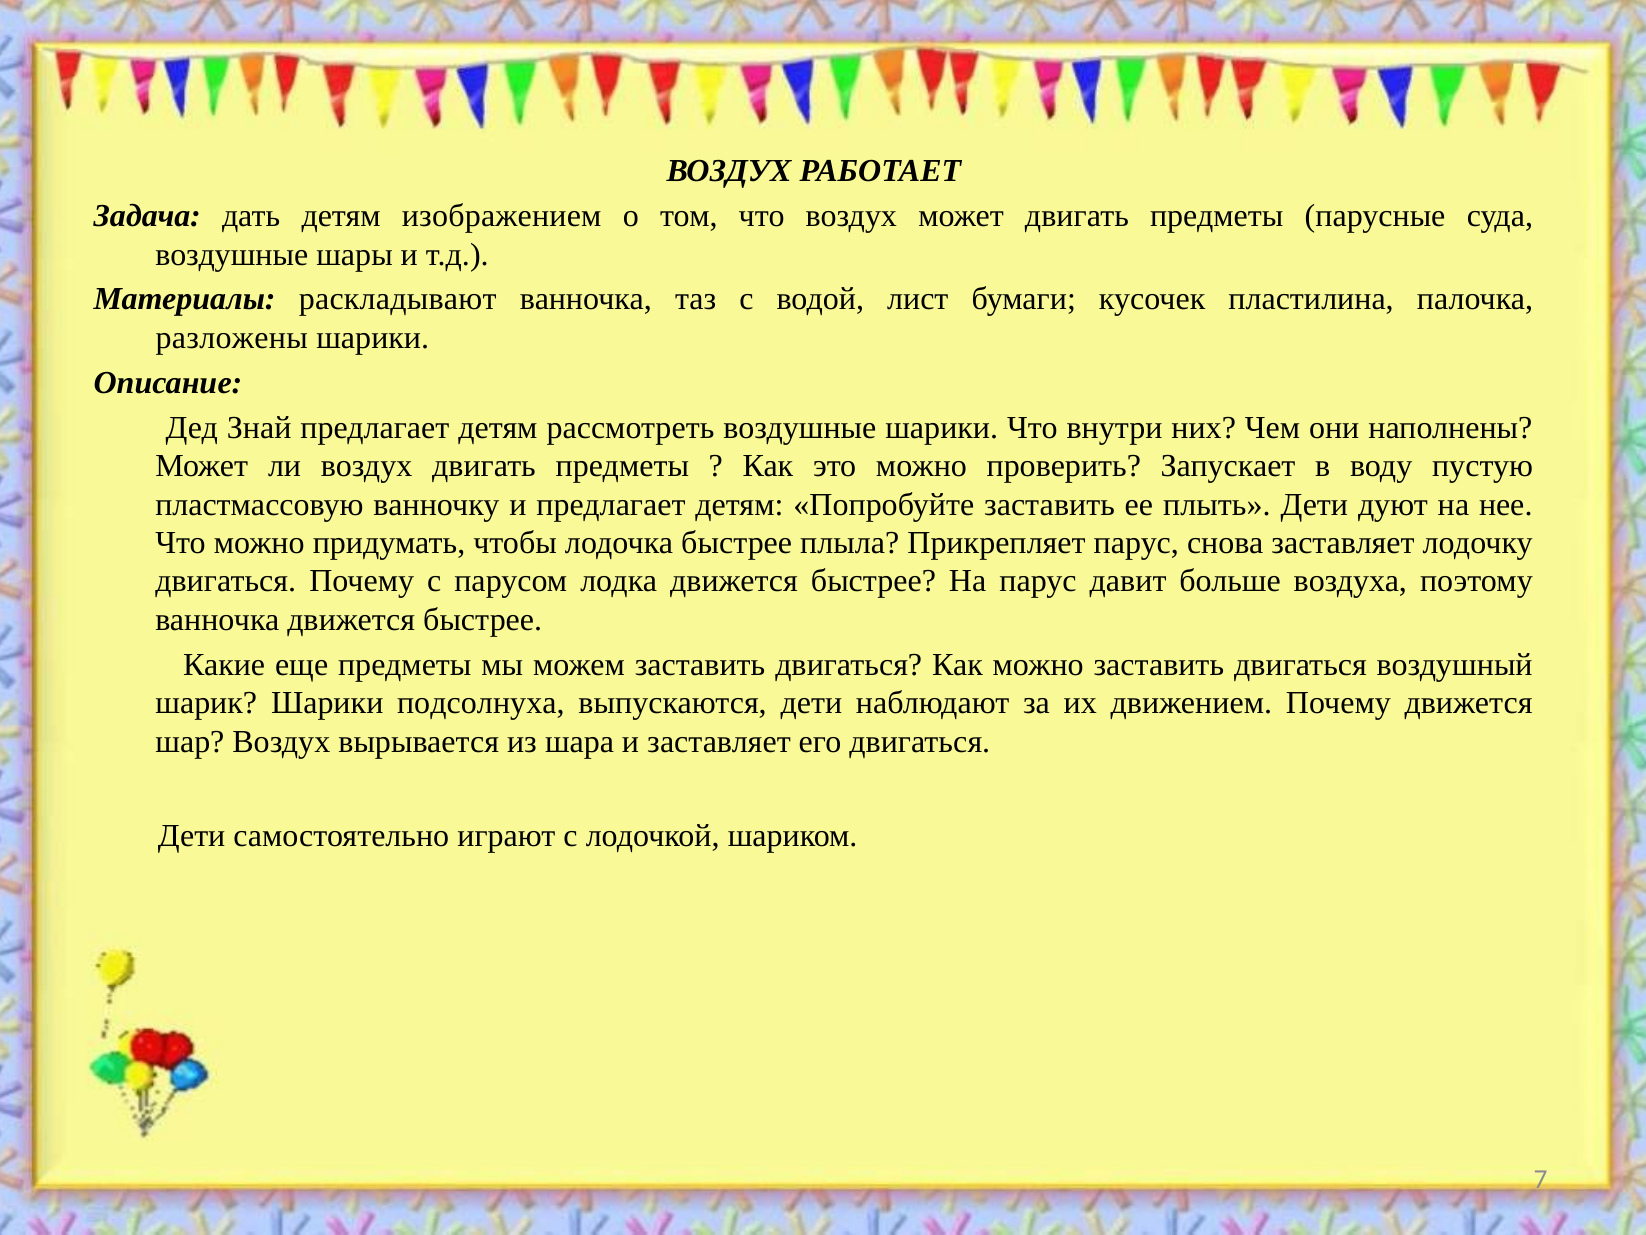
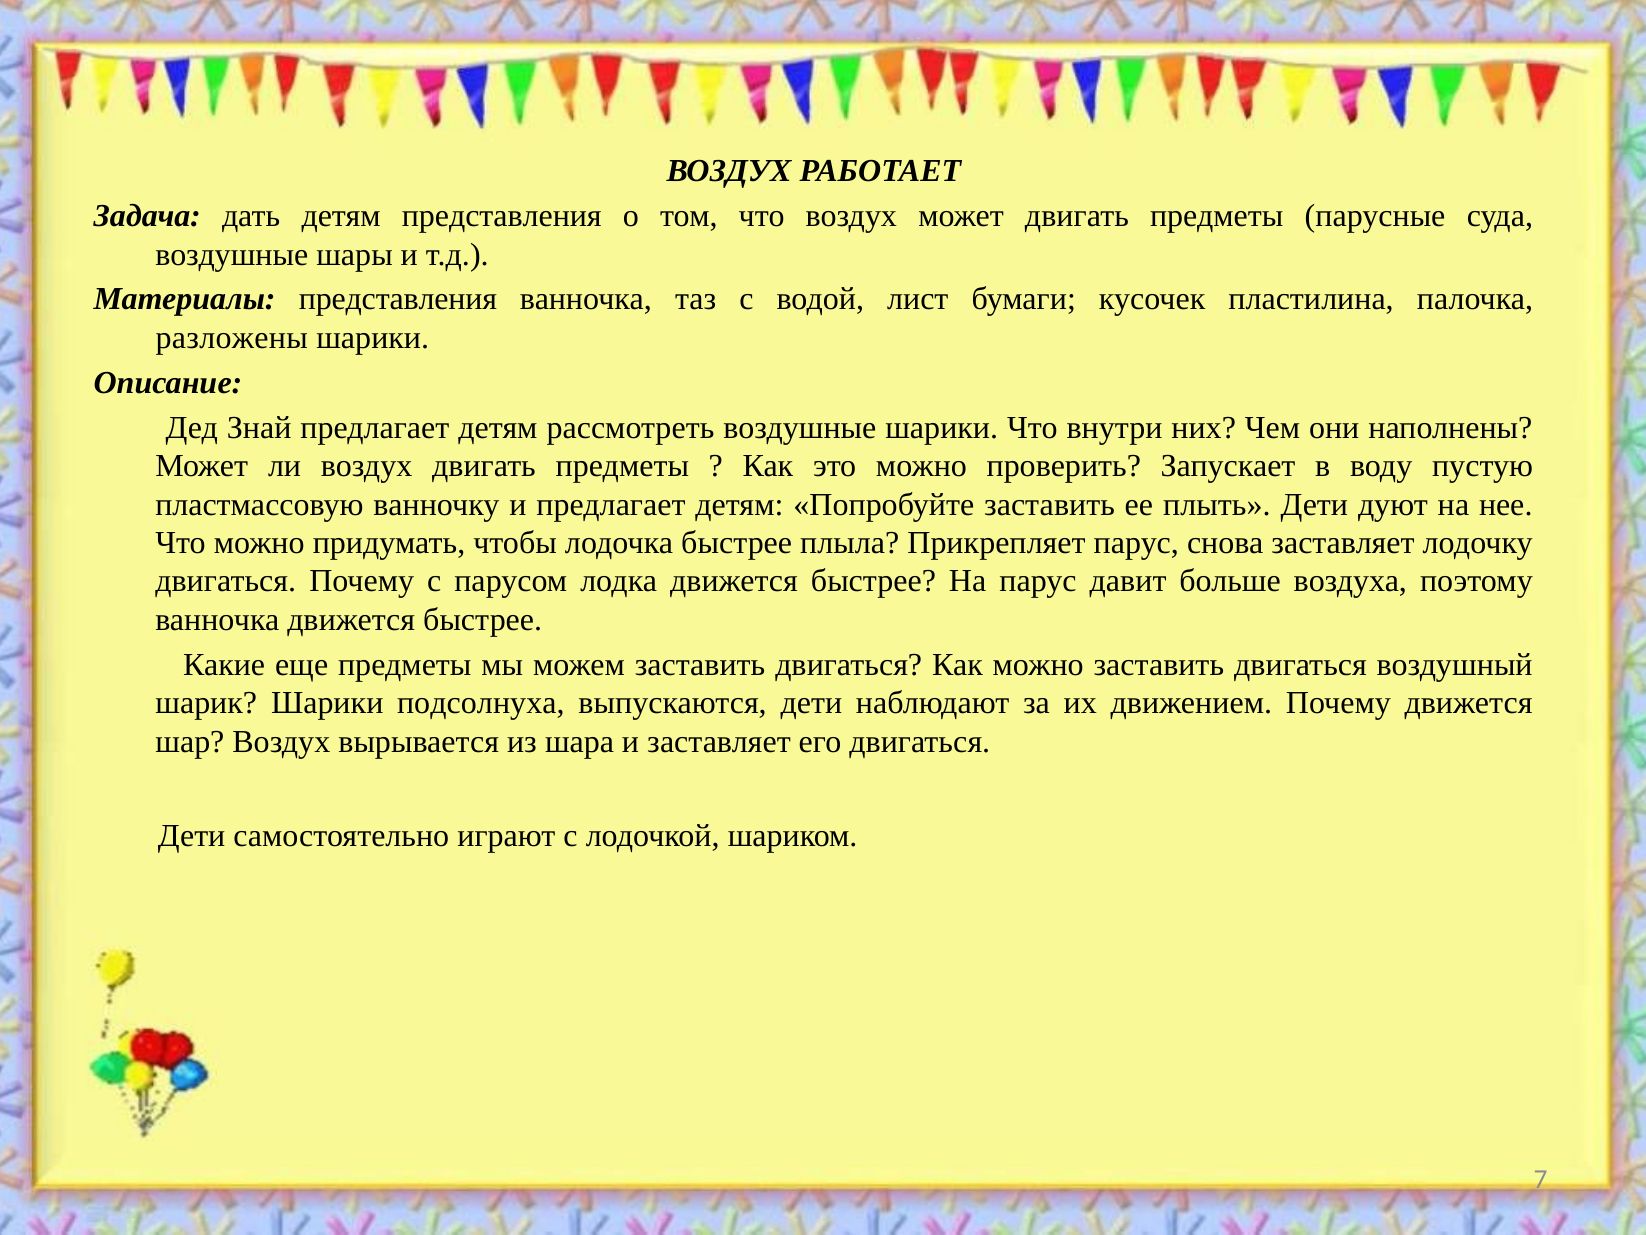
детям изображением: изображением -> представления (502, 216)
Материалы раскладывают: раскладывают -> представления (398, 299)
